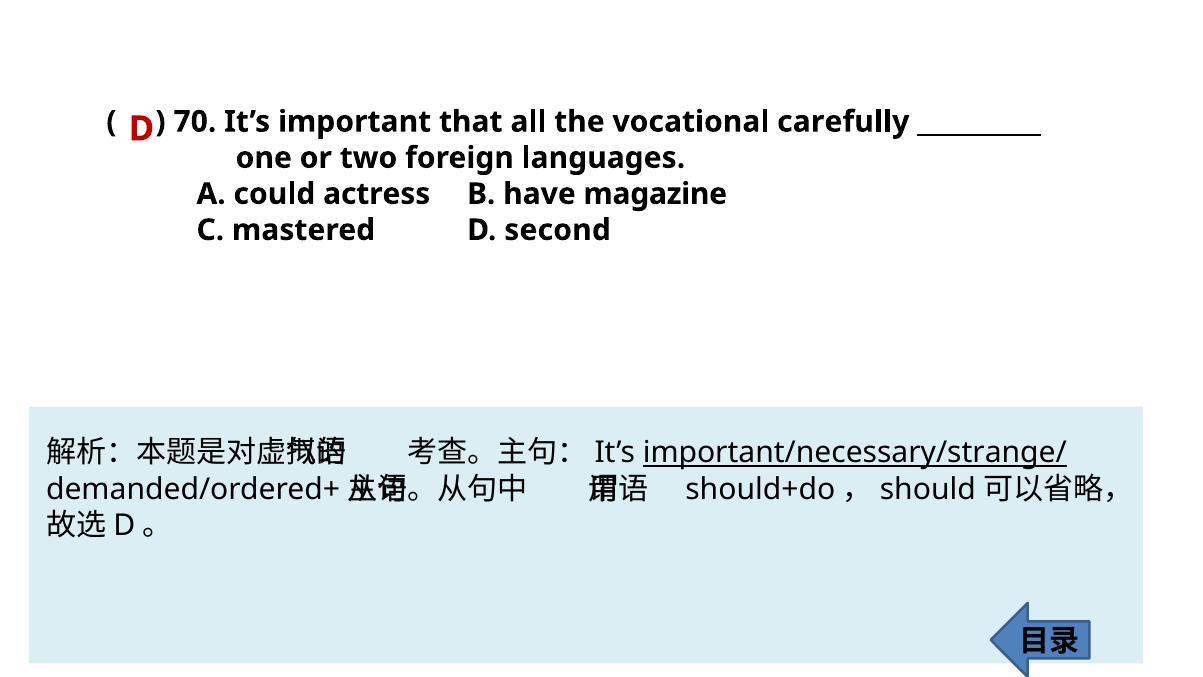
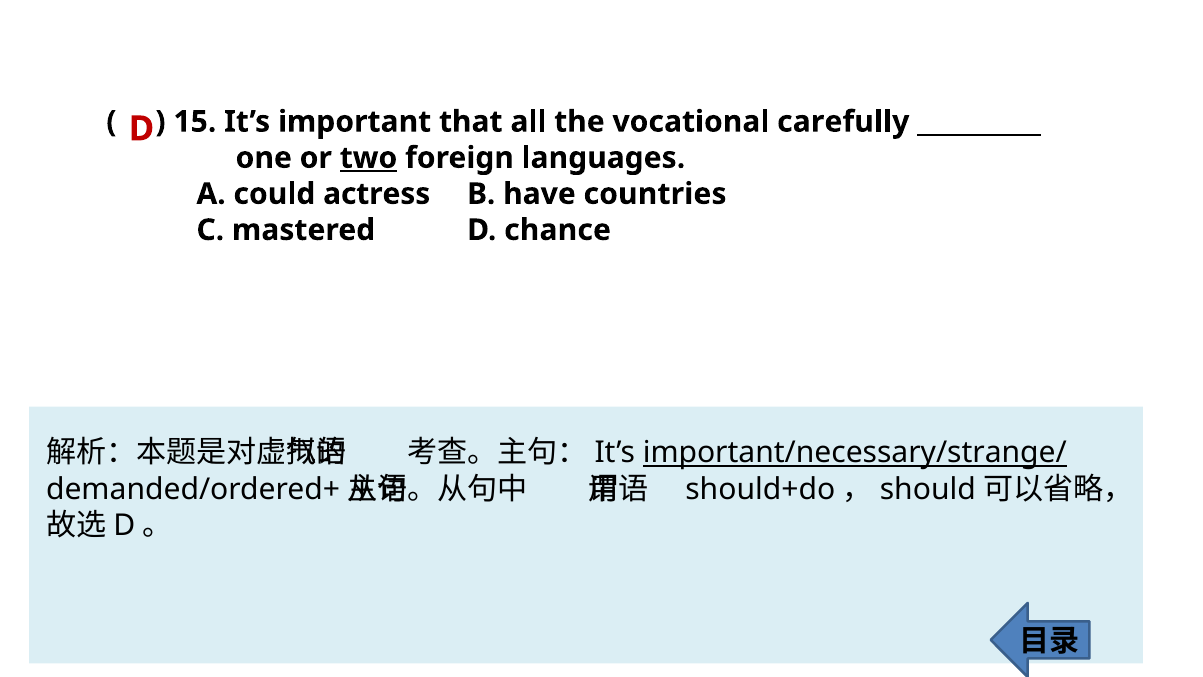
70: 70 -> 15 (195, 122)
two underline: none -> present (368, 158)
magazine: magazine -> countries (655, 194)
second: second -> chance (558, 230)
